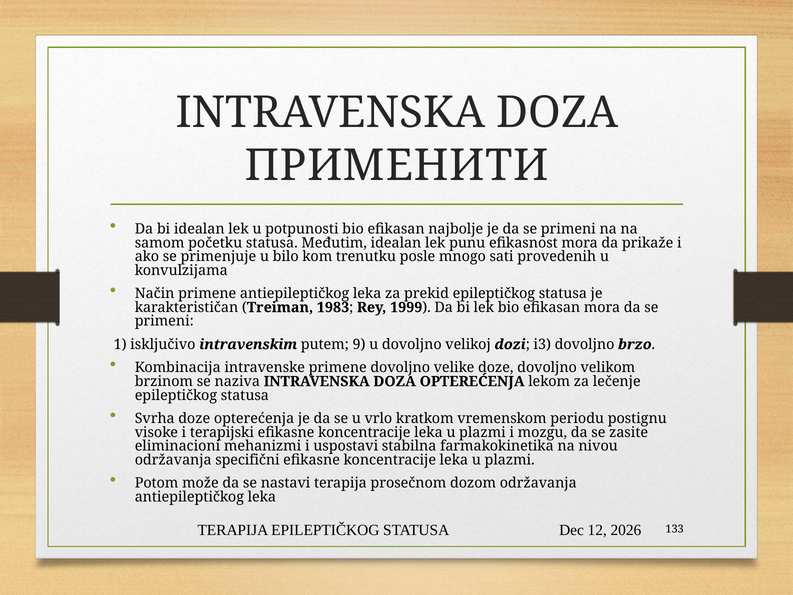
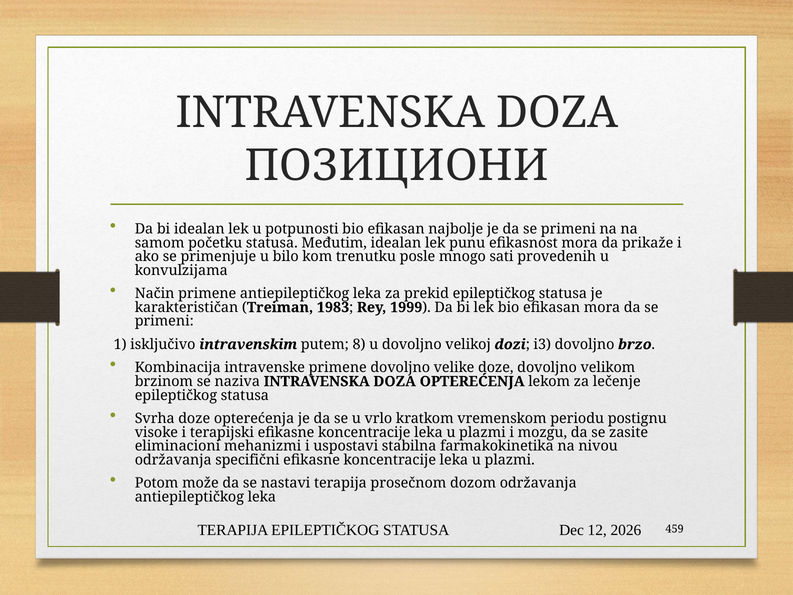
ПРИМЕНИТИ: ПРИМЕНИТИ -> ПОЗИЦИОНИ (397, 166)
9: 9 -> 8 (359, 344)
133: 133 -> 459 (675, 529)
